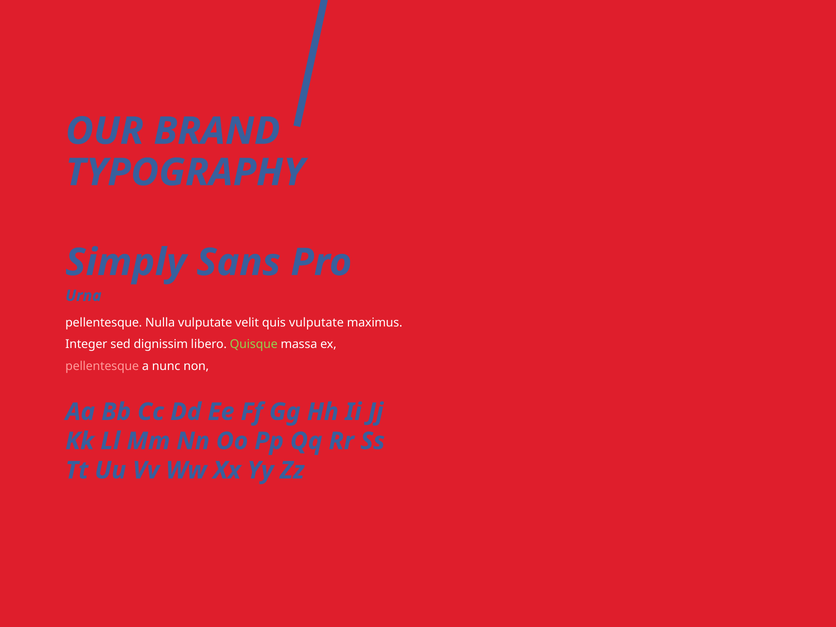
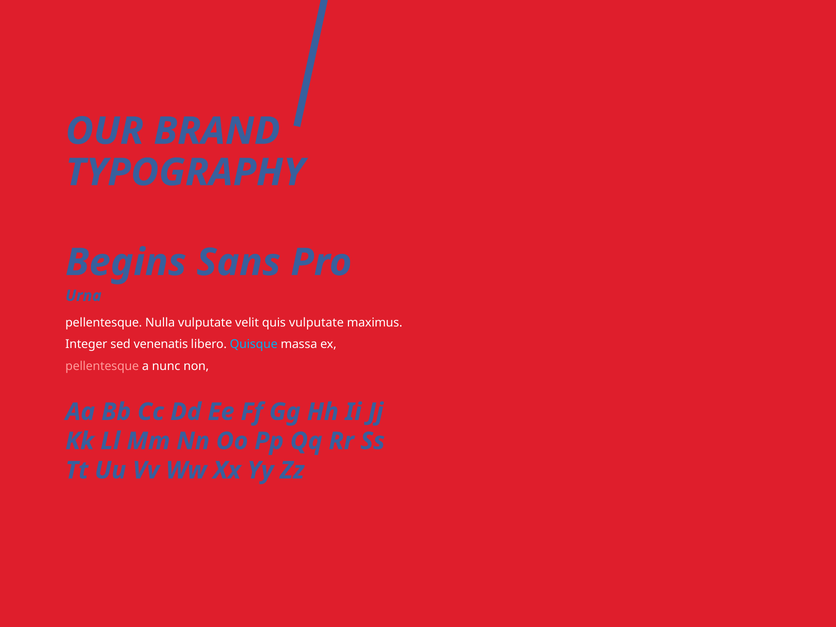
Simply: Simply -> Begins (126, 262)
dignissim: dignissim -> venenatis (161, 344)
Quisque colour: light green -> light blue (254, 344)
